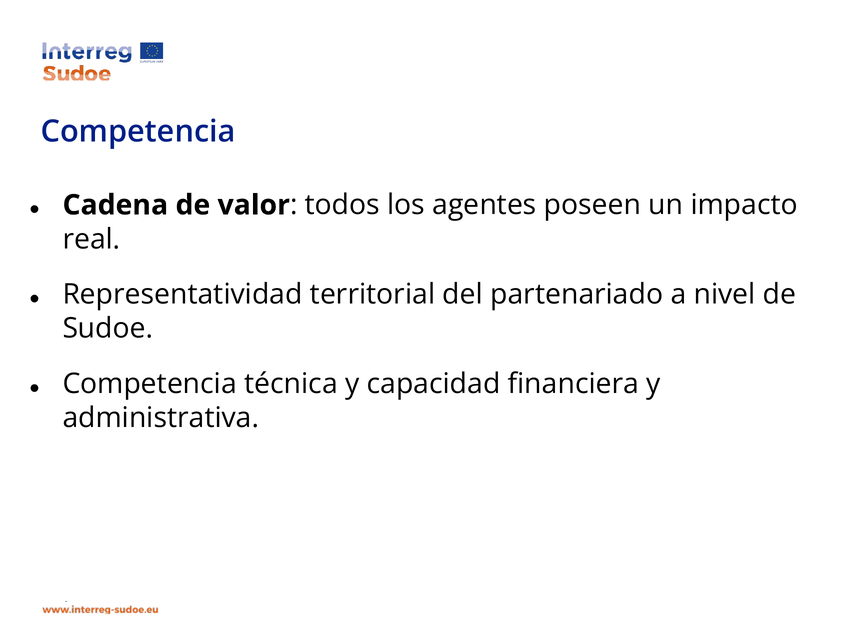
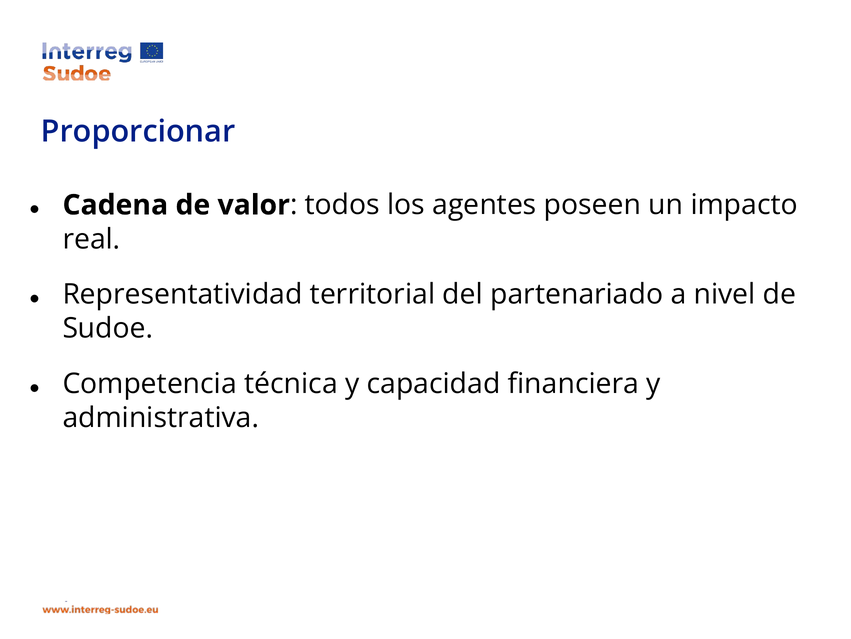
Competencia: Competencia -> Proporcionar (138, 131)
